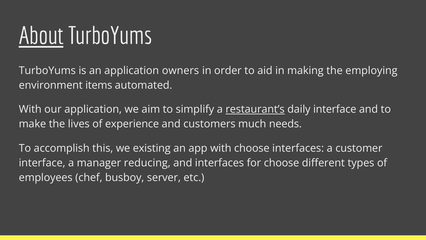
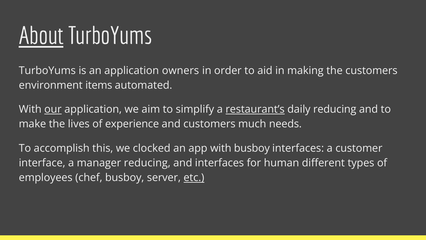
the employing: employing -> customers (371, 70)
our underline: none -> present (53, 109)
daily interface: interface -> reducing (335, 109)
existing: existing -> clocked (152, 148)
with choose: choose -> busboy (252, 148)
for choose: choose -> human (281, 163)
etc underline: none -> present (194, 177)
